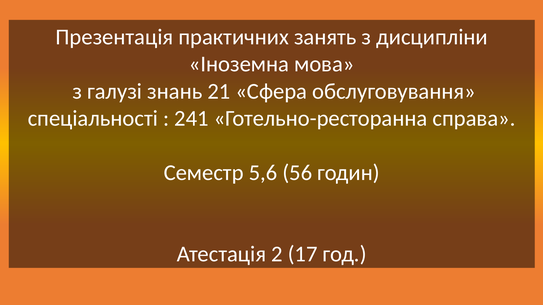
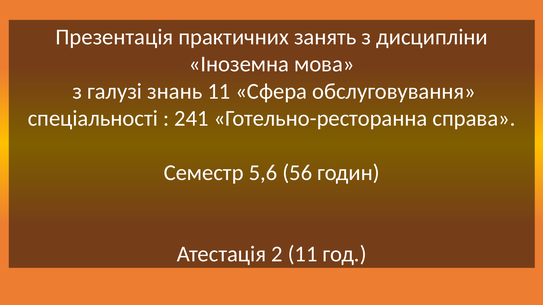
знань 21: 21 -> 11 (219, 91)
2 17: 17 -> 11 (303, 254)
